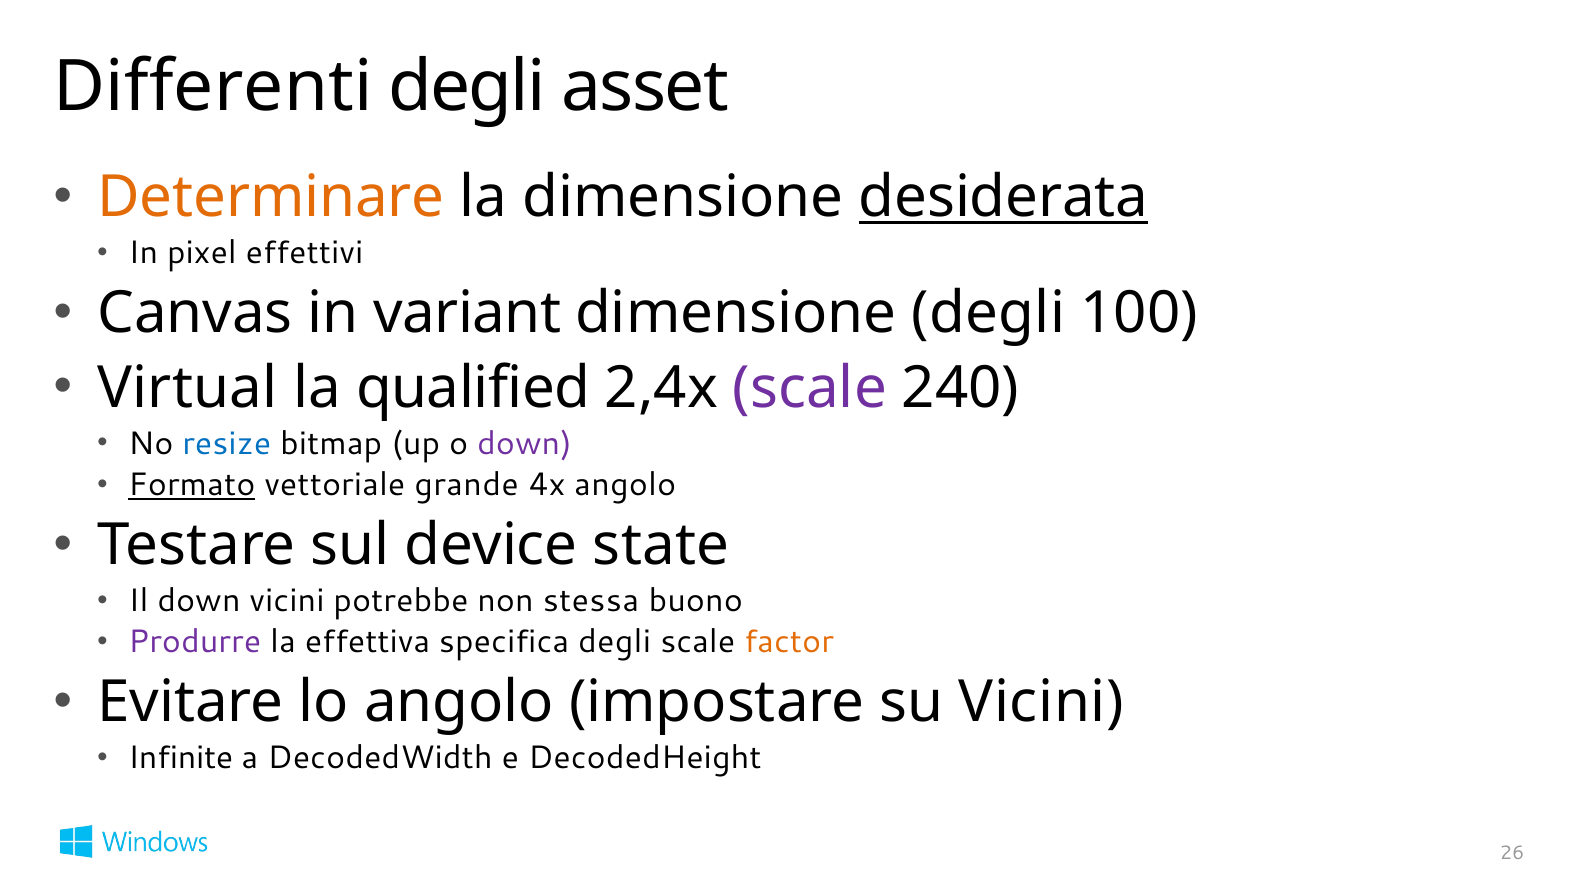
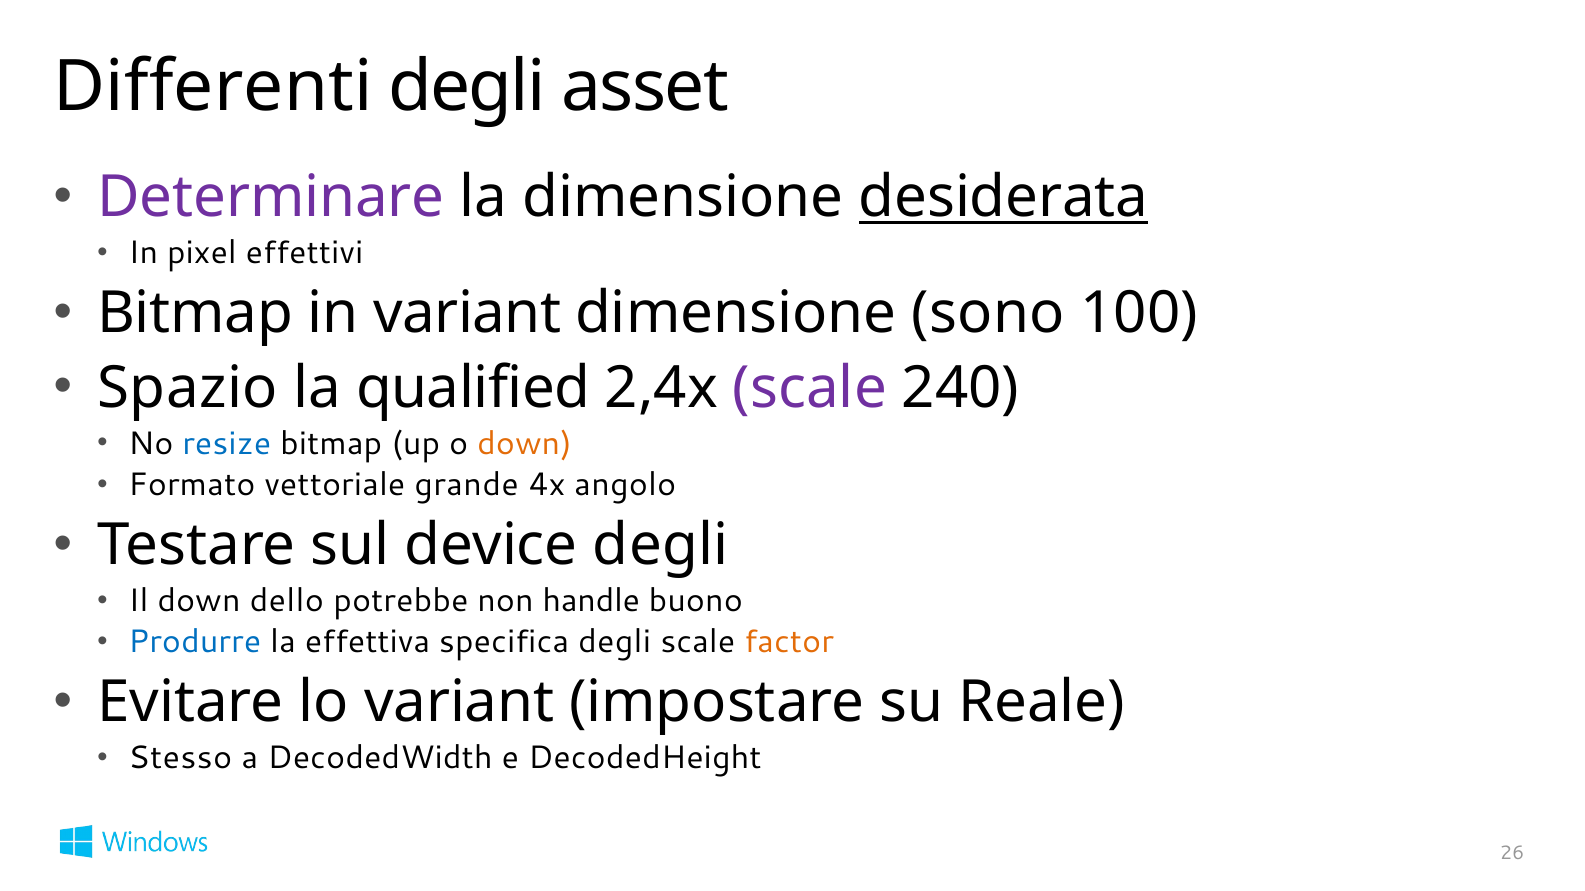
Determinare colour: orange -> purple (271, 197)
Canvas: Canvas -> Bitmap (195, 313)
dimensione degli: degli -> sono (988, 313)
Virtual: Virtual -> Spazio (188, 388)
down colour: purple -> orange (525, 444)
Formato underline: present -> none (192, 485)
device state: state -> degli (661, 545)
down vicini: vicini -> dello (287, 601)
stessa: stessa -> handle (591, 601)
Produrre colour: purple -> blue (195, 642)
lo angolo: angolo -> variant (459, 703)
su Vicini: Vicini -> Reale (1042, 703)
Infinite: Infinite -> Stesso (180, 759)
